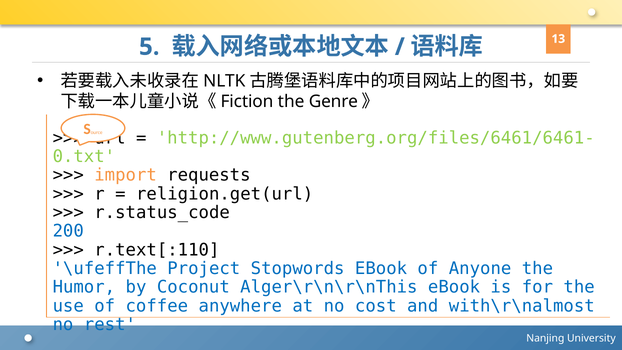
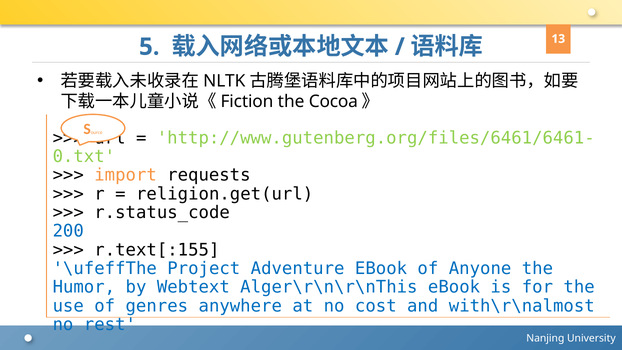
Genre: Genre -> Cocoa (333, 102)
r.text[:110: r.text[:110 -> r.text[:155 (157, 250)
Stopwords: Stopwords -> Adventure (298, 268)
Coconut: Coconut -> Webtext (193, 287)
coffee: coffee -> genres (157, 306)
